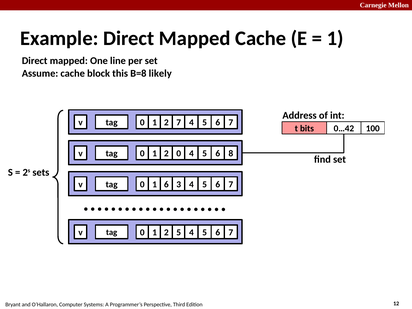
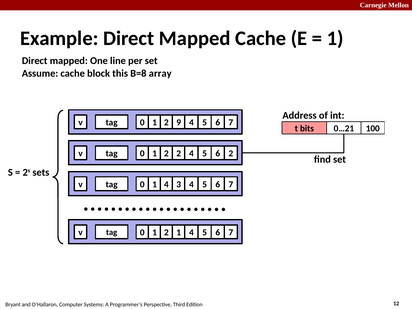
likely: likely -> array (160, 73)
v 7: 7 -> 9 (179, 123)
0…42: 0…42 -> 0…21 (344, 128)
v 0: 0 -> 2 (179, 153)
2 8: 8 -> 2 (231, 153)
1 6: 6 -> 4 (166, 184)
v 5: 5 -> 1 (179, 232)
